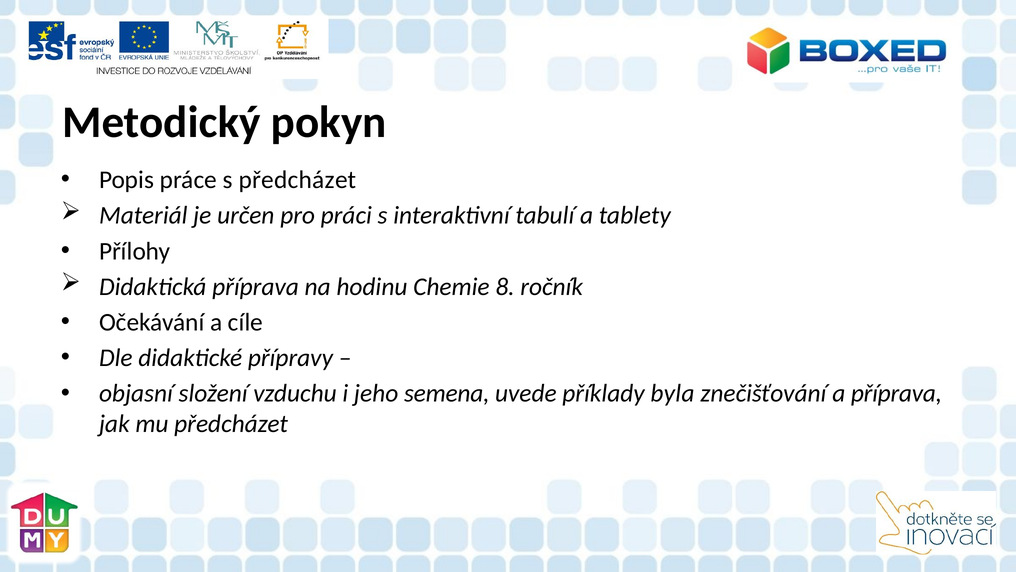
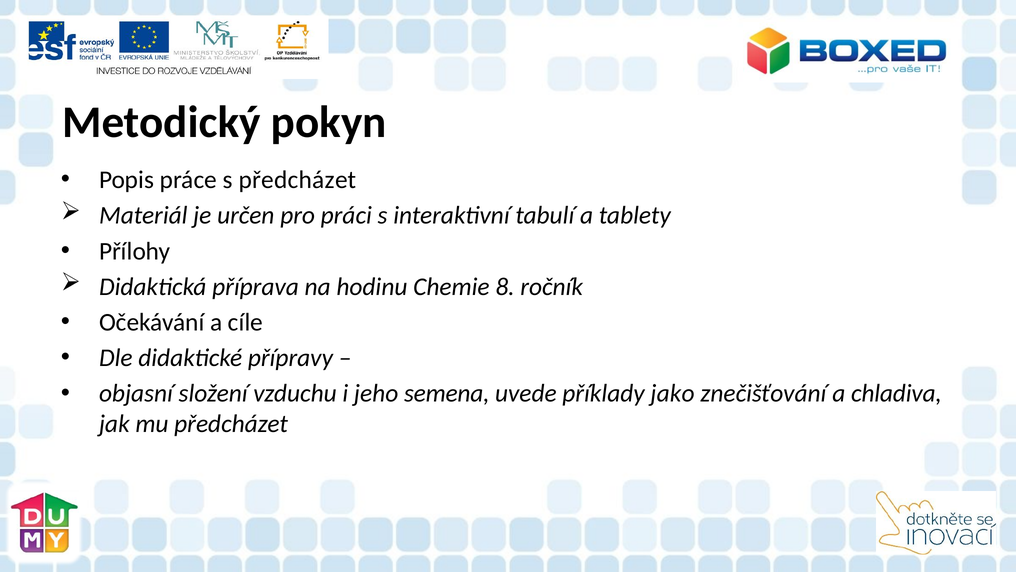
byla: byla -> jako (673, 393)
a příprava: příprava -> chladiva (896, 393)
